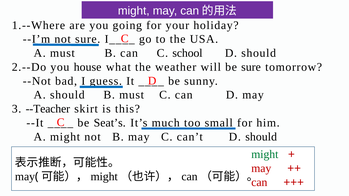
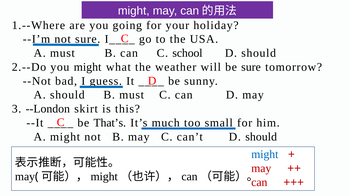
you house: house -> might (88, 67)
--Teacher: --Teacher -> --London (48, 109)
Seat’s: Seat’s -> That’s (110, 123)
might colour: green -> blue (265, 155)
